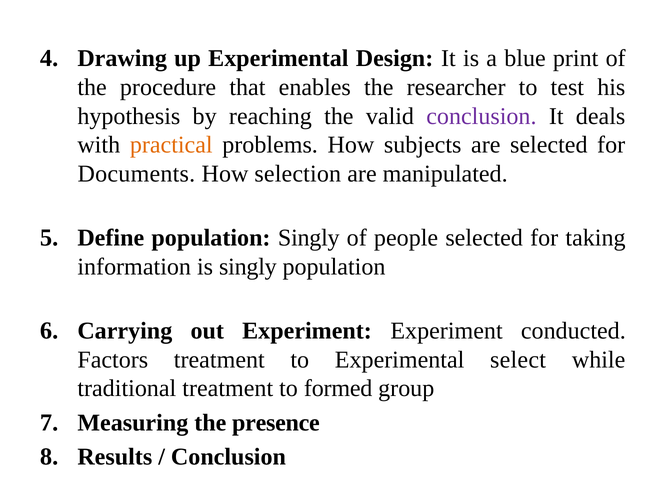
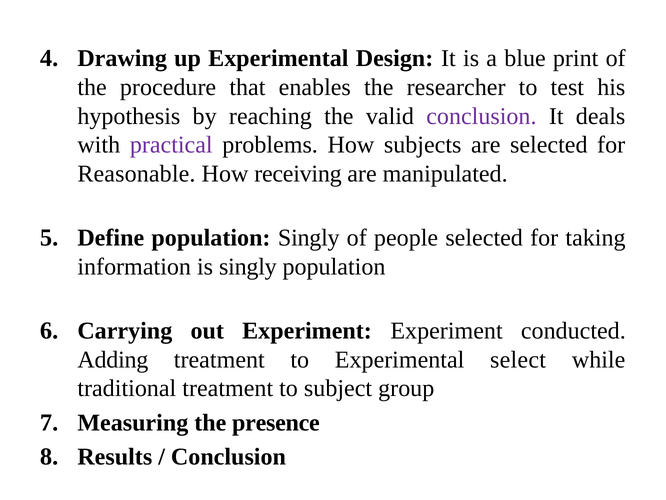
practical colour: orange -> purple (171, 145)
Documents: Documents -> Reasonable (136, 174)
selection: selection -> receiving (298, 174)
Factors: Factors -> Adding (113, 359)
formed: formed -> subject (338, 388)
